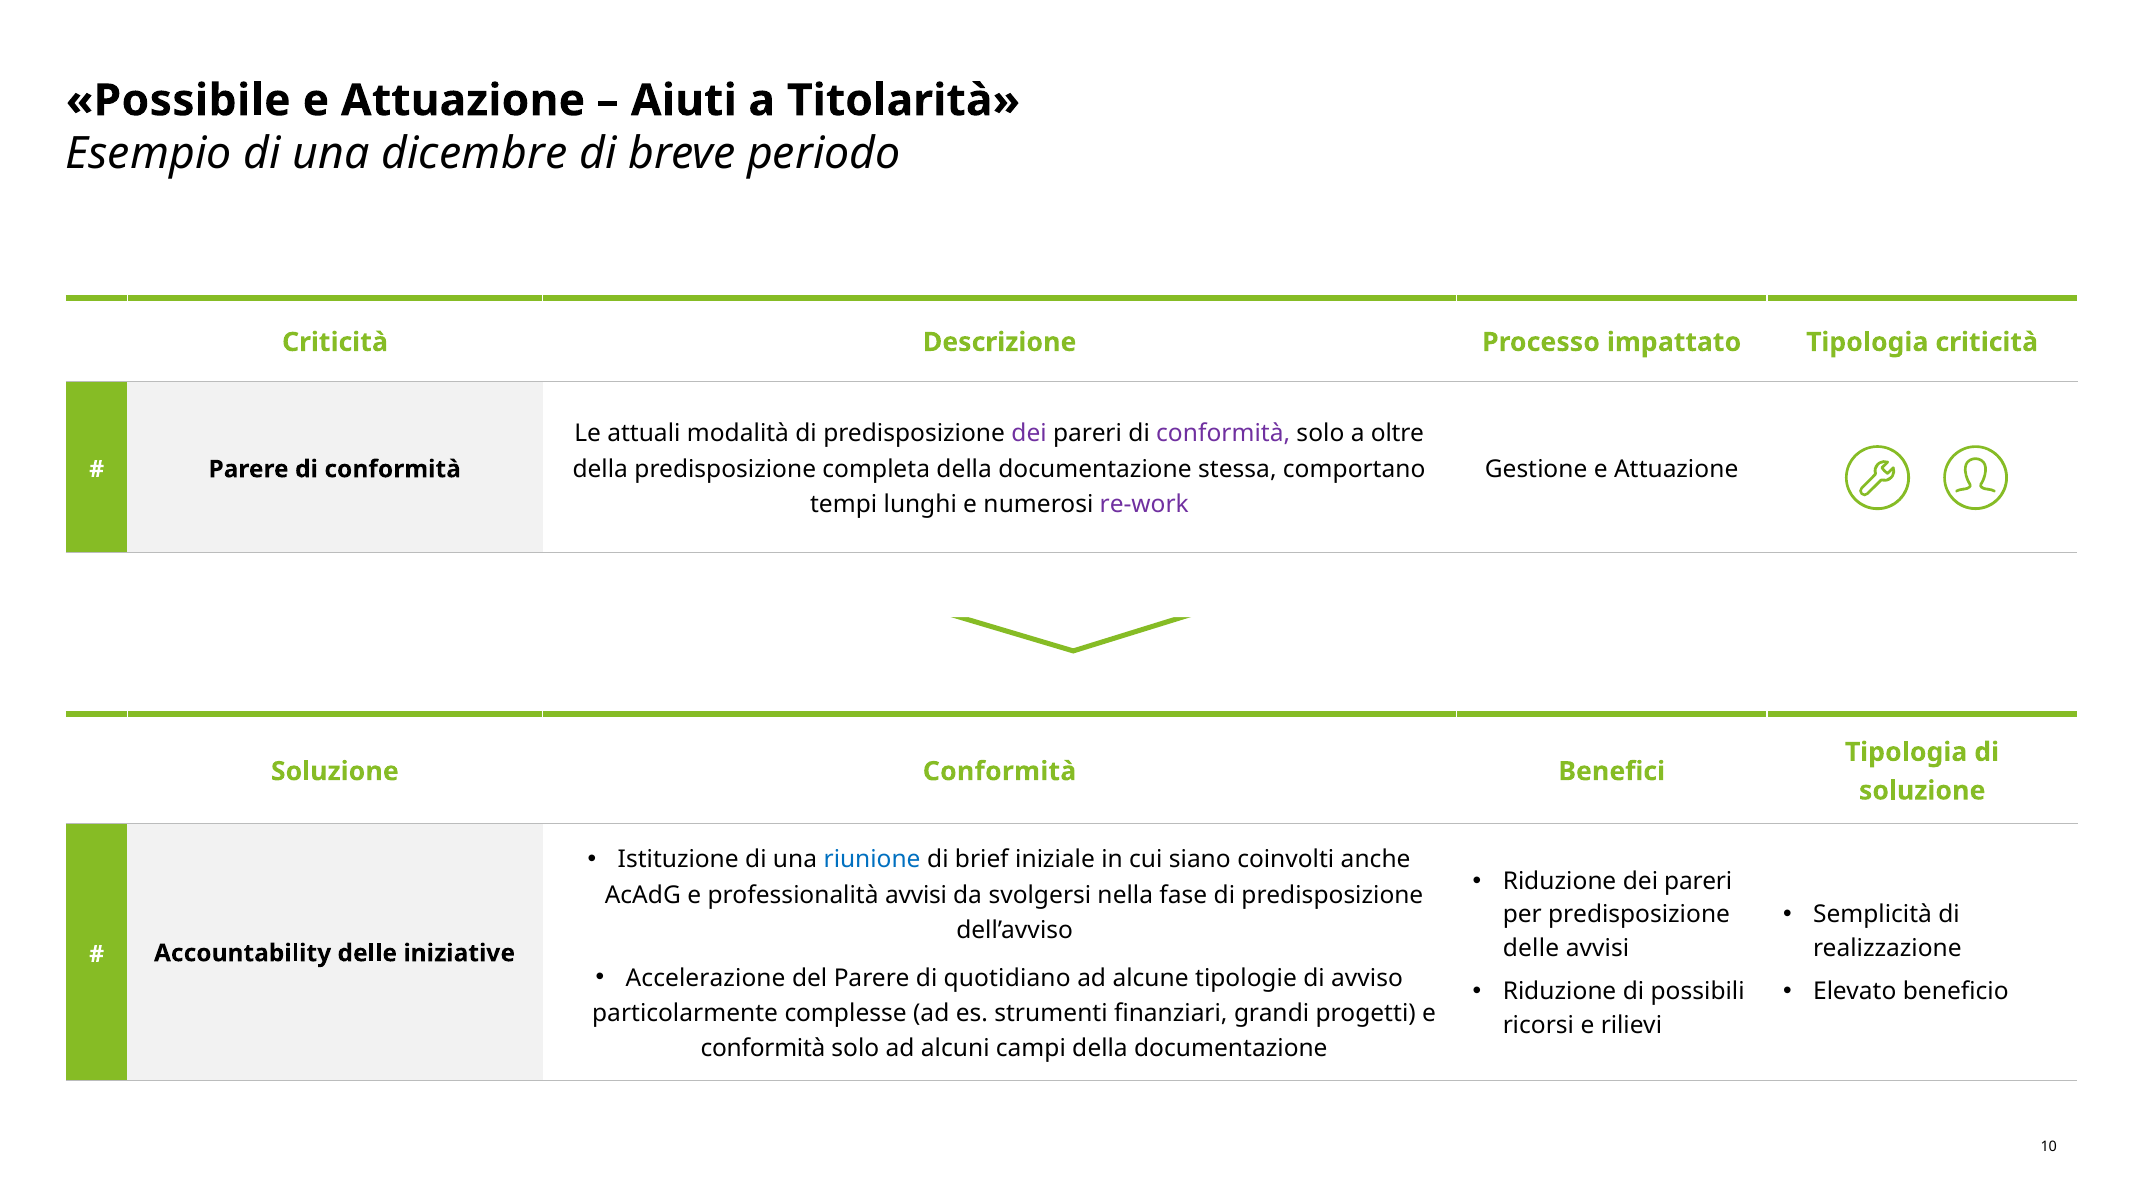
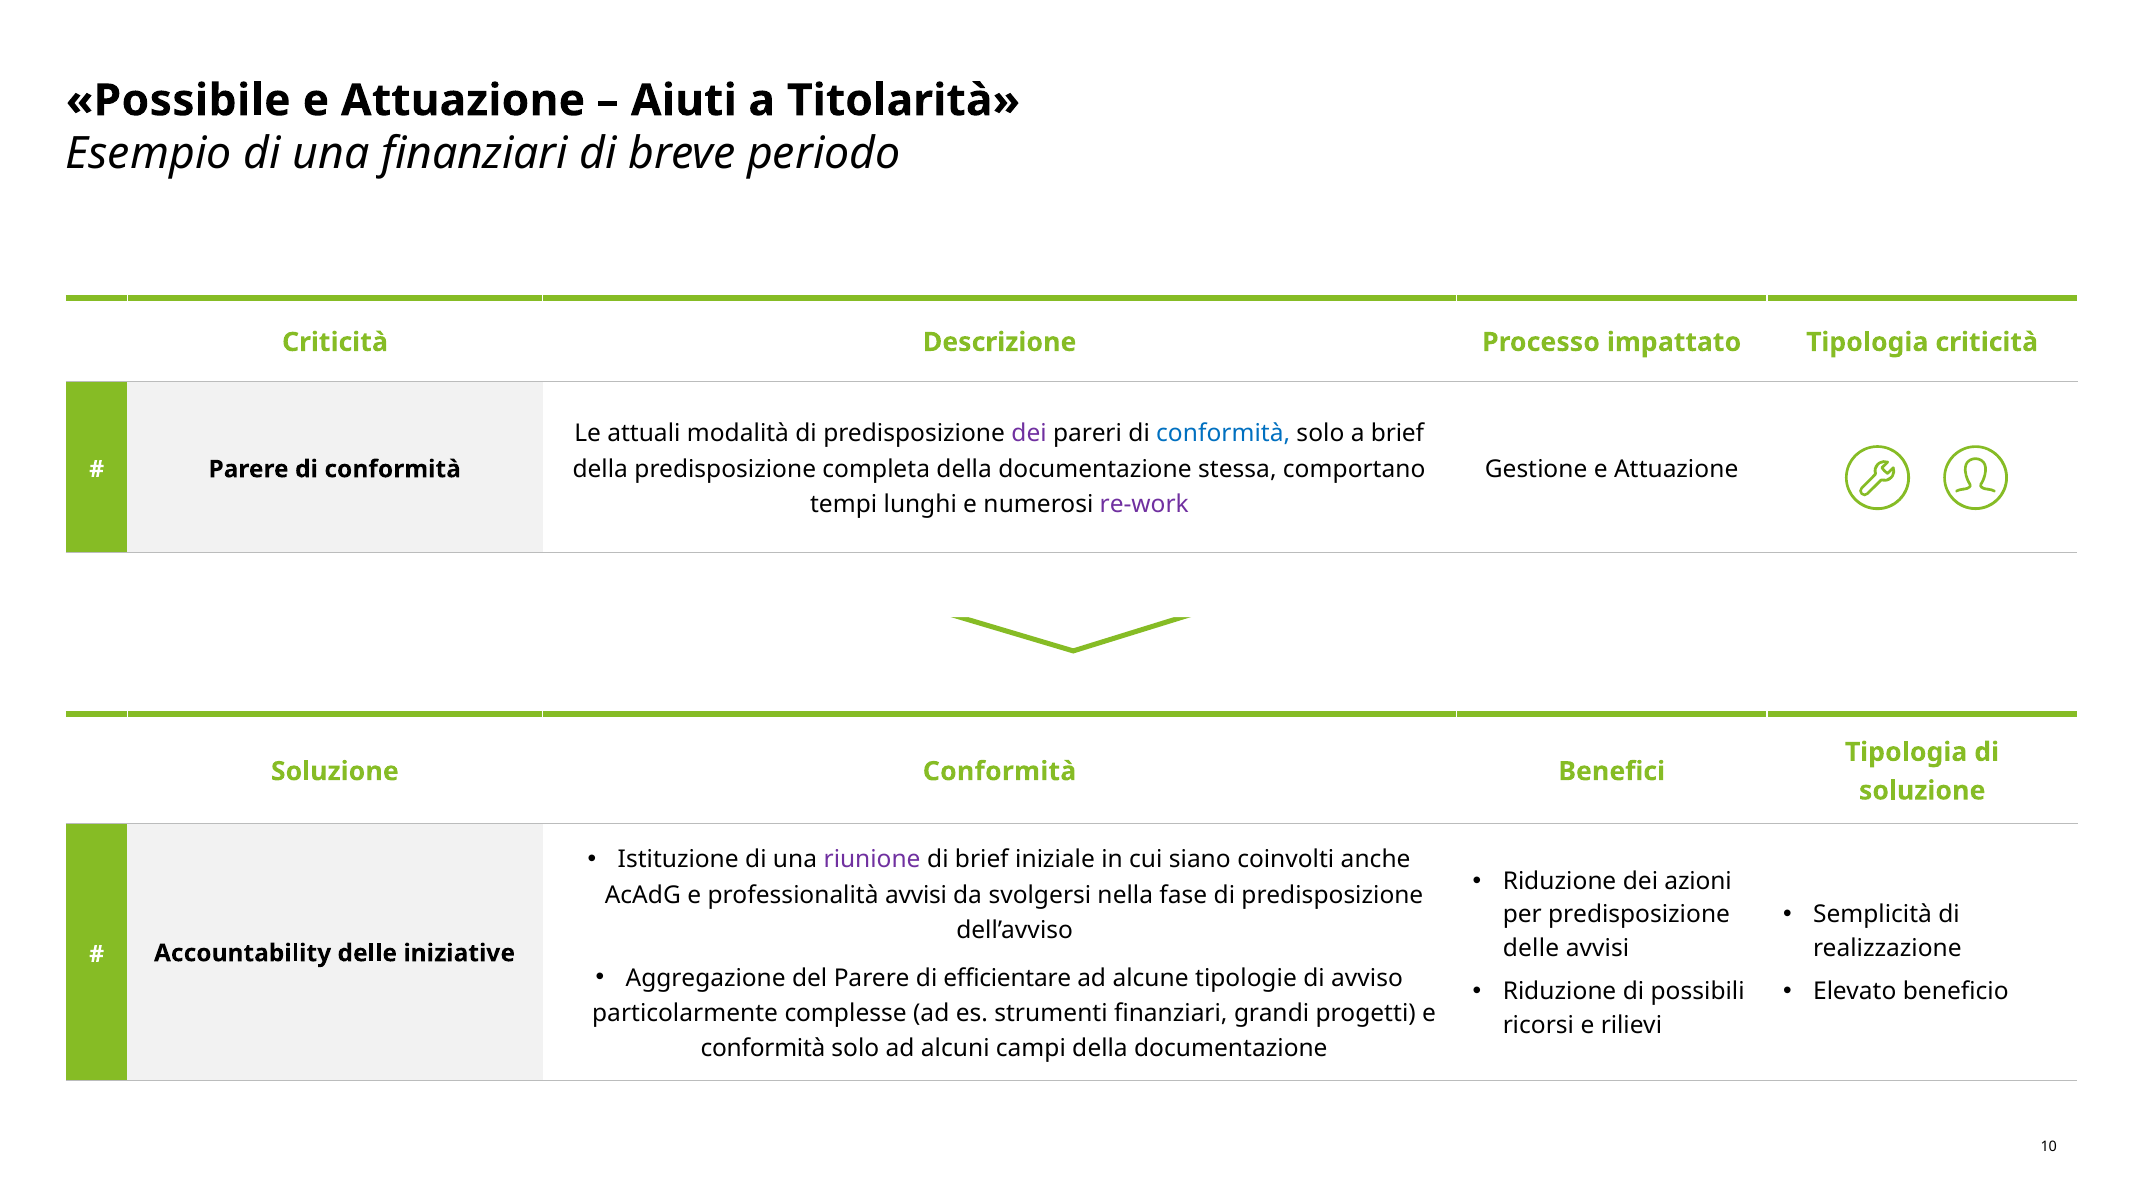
una dicembre: dicembre -> finanziari (475, 154)
conformità colour: purple -> blue (1223, 434)
a oltre: oltre -> brief (1397, 434)
riunione colour: blue -> purple (872, 859)
Riduzione dei pareri: pareri -> azioni (1698, 881)
Accelerazione: Accelerazione -> Aggregazione (706, 978)
quotidiano: quotidiano -> efficientare (1007, 978)
